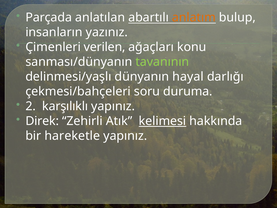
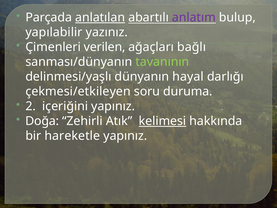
anlatılan underline: none -> present (100, 18)
anlatım colour: orange -> purple (194, 18)
insanların: insanların -> yapılabilir (54, 32)
konu: konu -> bağlı (192, 47)
çekmesi/bahçeleri: çekmesi/bahçeleri -> çekmesi/etkileyen (78, 91)
karşılıklı: karşılıklı -> içeriğini (65, 106)
Direk: Direk -> Doğa (42, 121)
